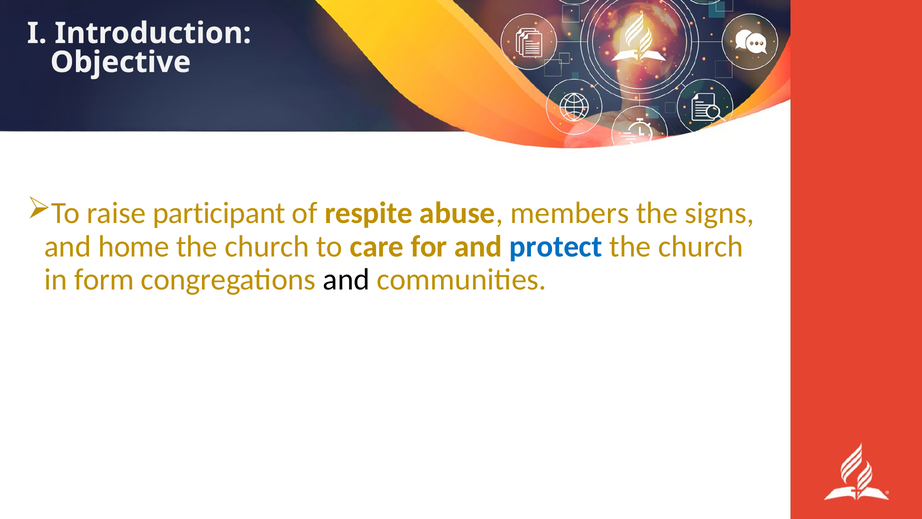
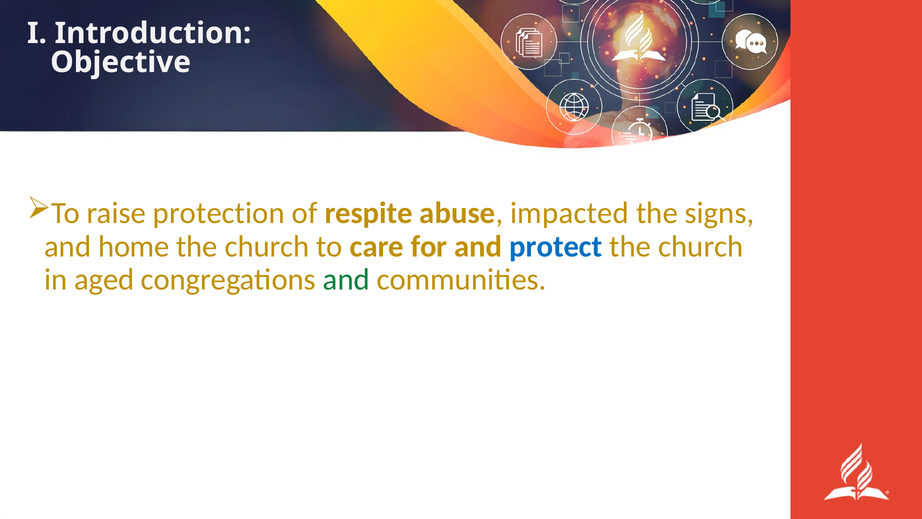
participant: participant -> protection (219, 213)
members: members -> impacted (570, 213)
form: form -> aged (104, 280)
and colour: black -> green (346, 280)
